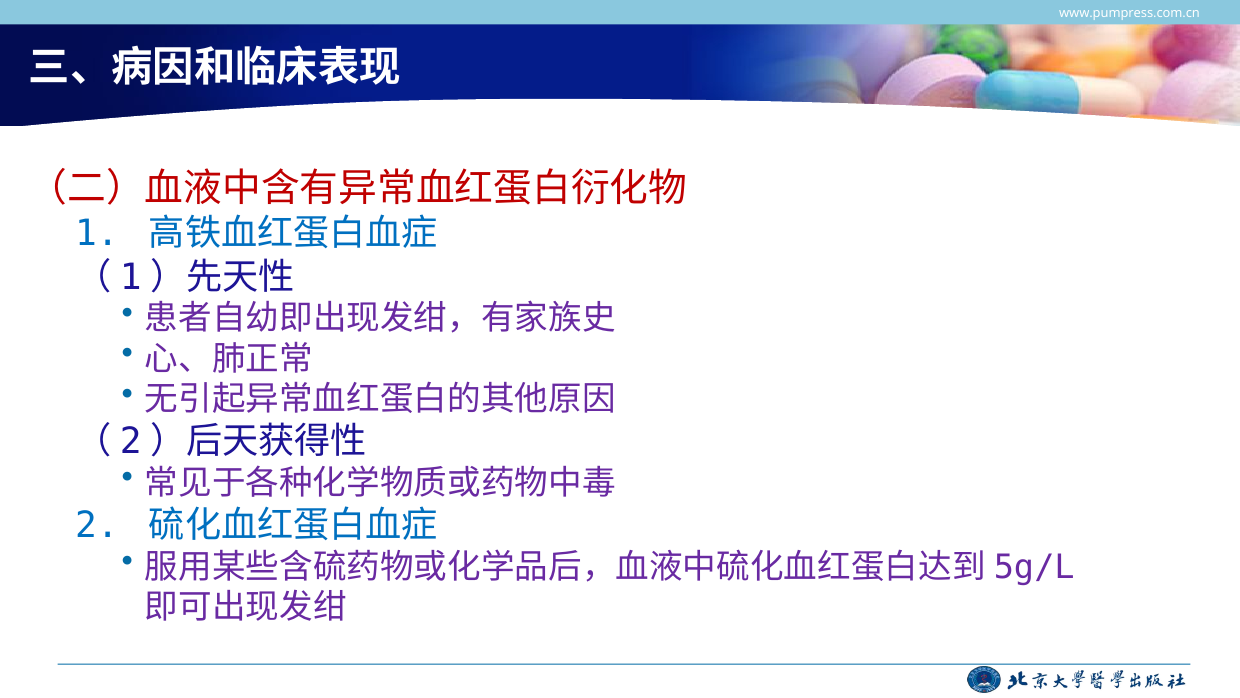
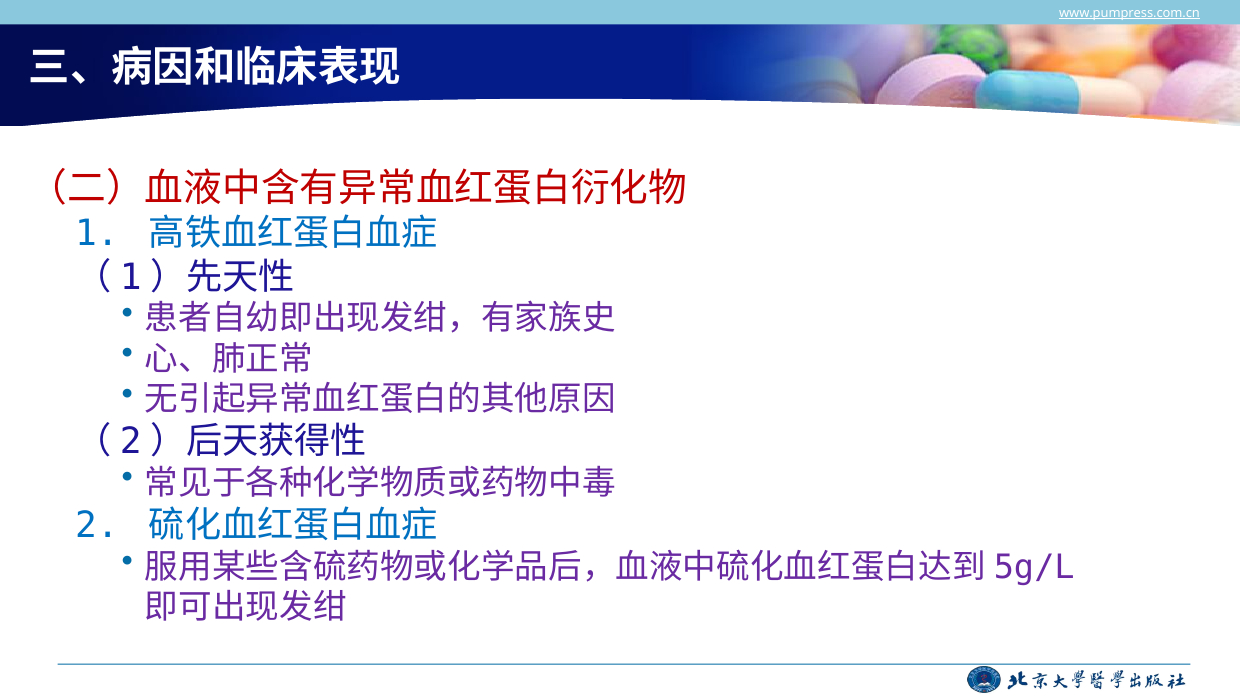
www.pumpress.com.cn underline: none -> present (1130, 13)
